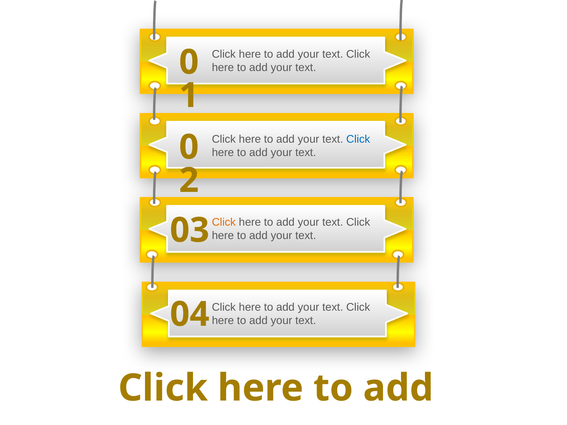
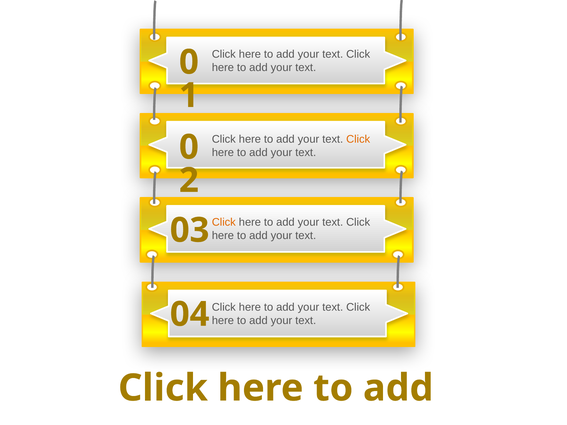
Click colour: blue -> orange (358, 139)
